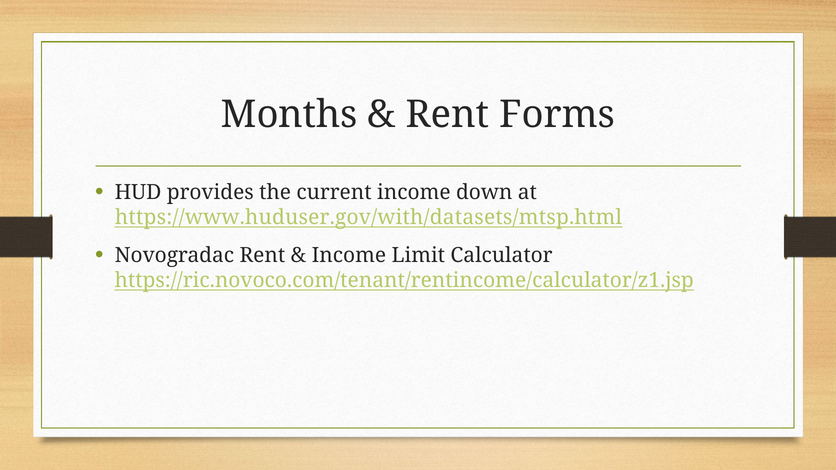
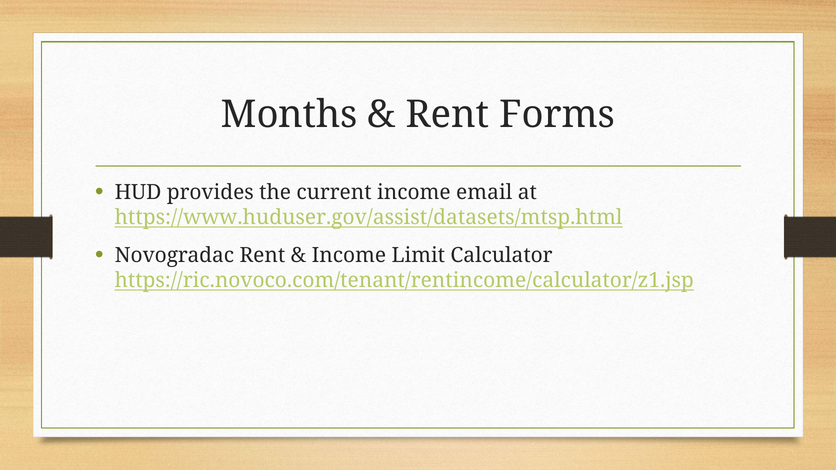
down: down -> email (484, 192)
https://www.huduser.gov/with/datasets/mtsp.html: https://www.huduser.gov/with/datasets/mtsp.html -> https://www.huduser.gov/assist/datasets/mtsp.html (369, 218)
